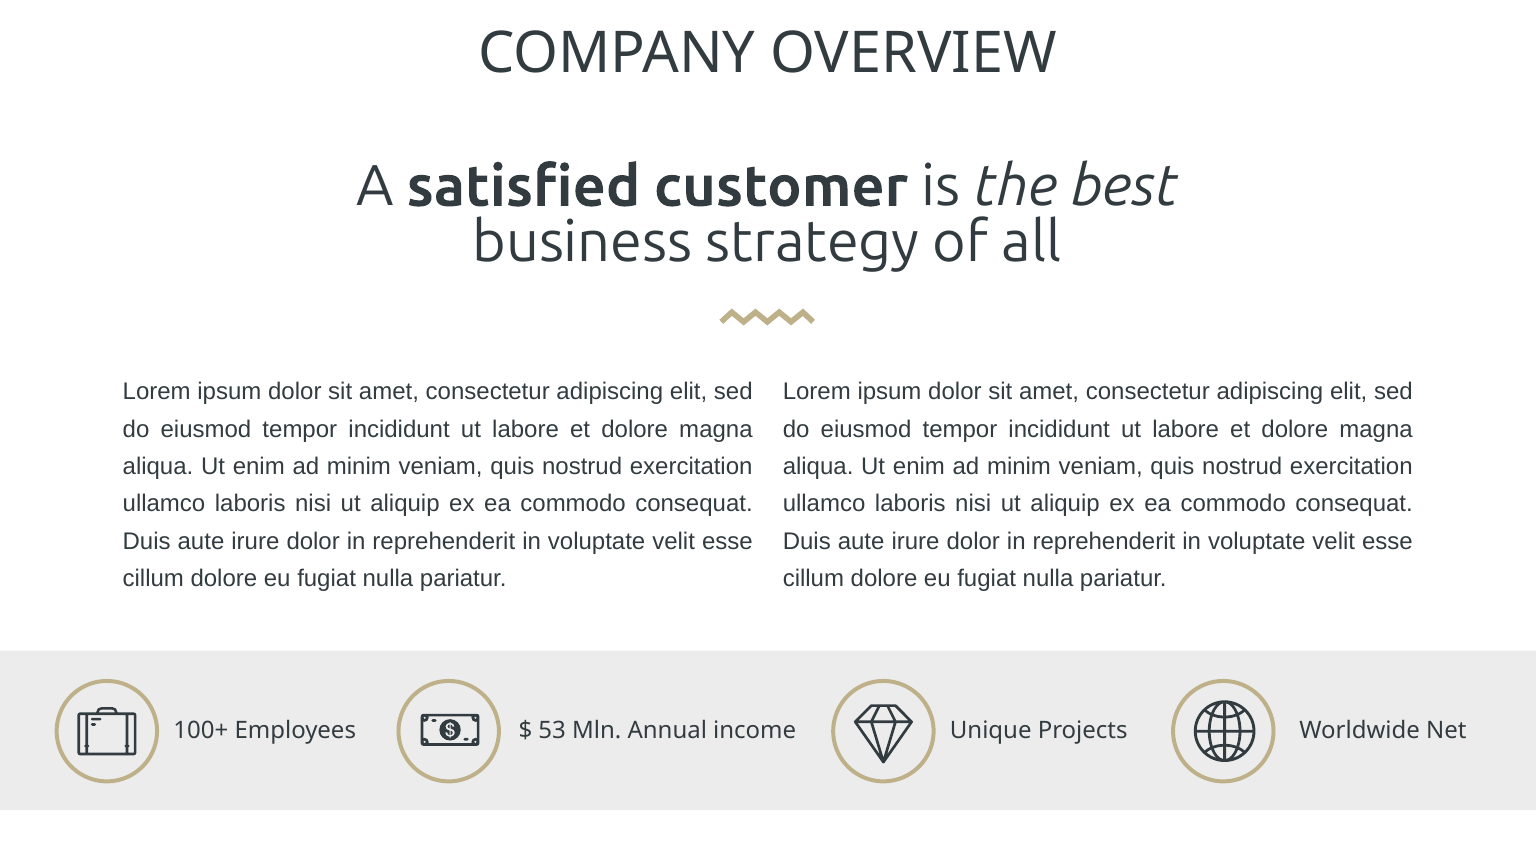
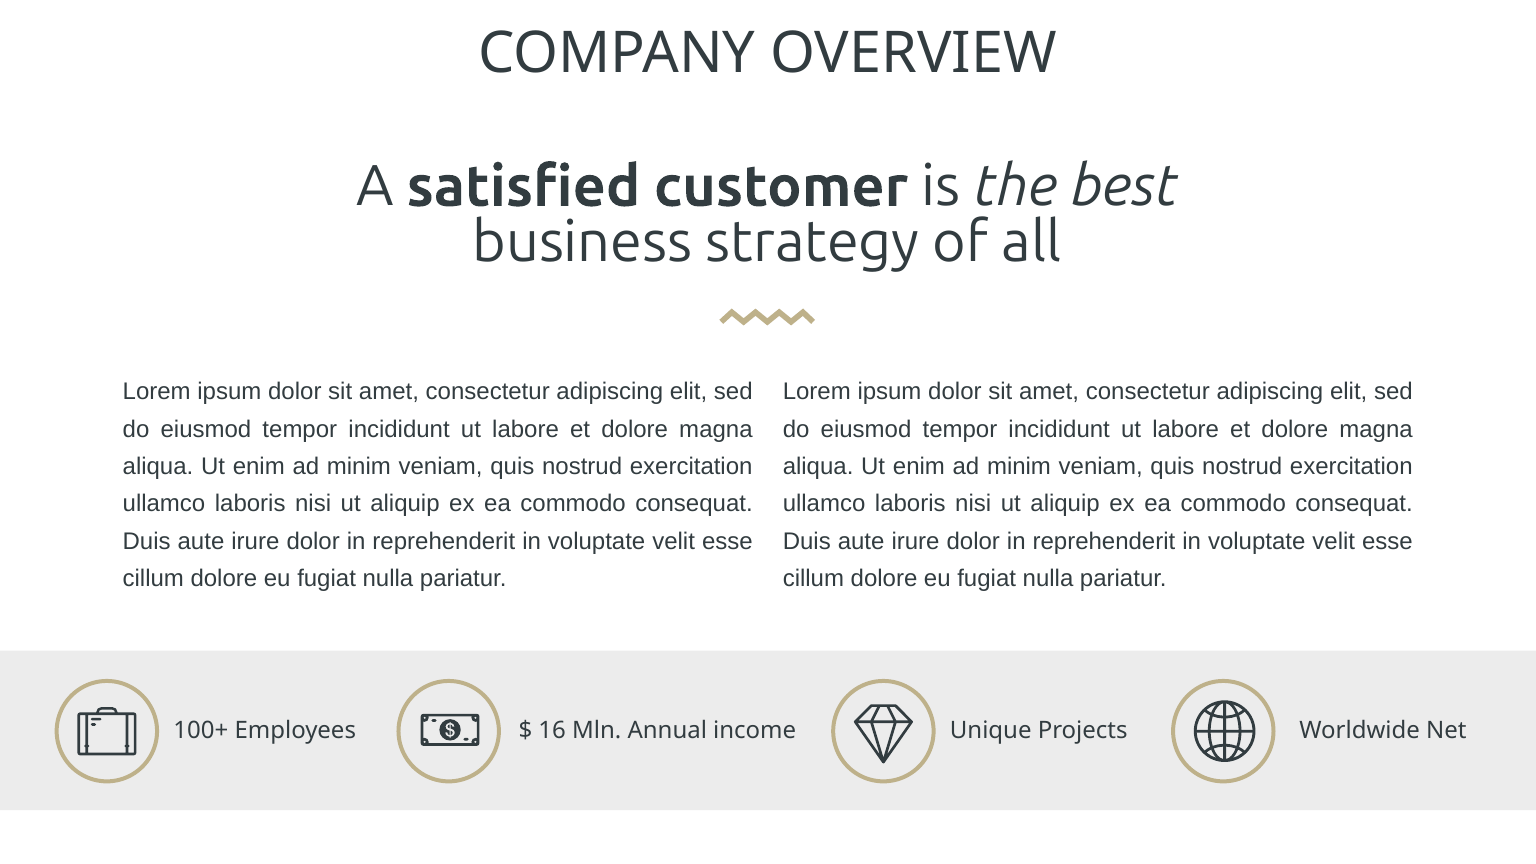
53: 53 -> 16 (552, 731)
